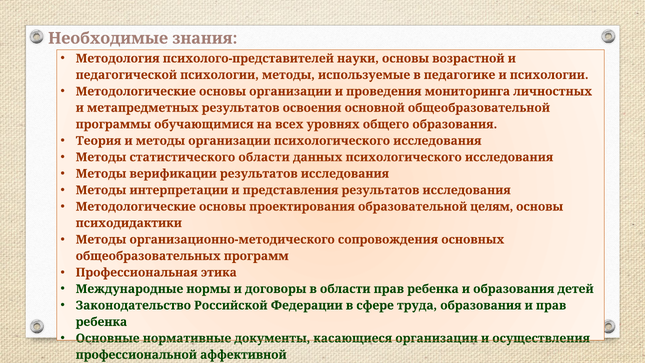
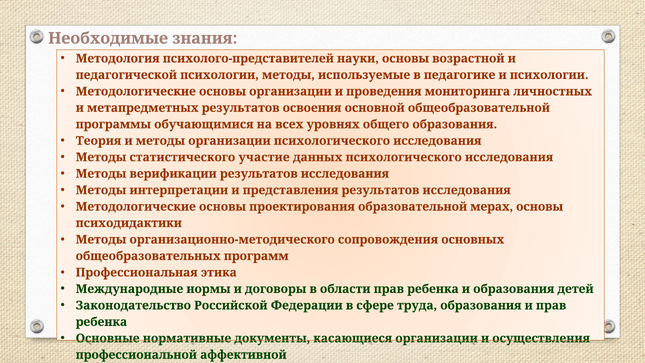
статистического области: области -> участие (264, 157)
целям: целям -> мерах (492, 207)
